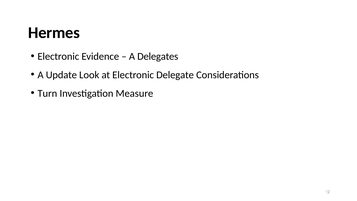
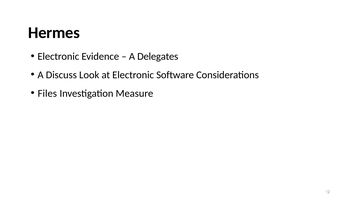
Update: Update -> Discuss (61, 75)
Delegate: Delegate -> Software (175, 75)
Turn: Turn -> Files (47, 93)
